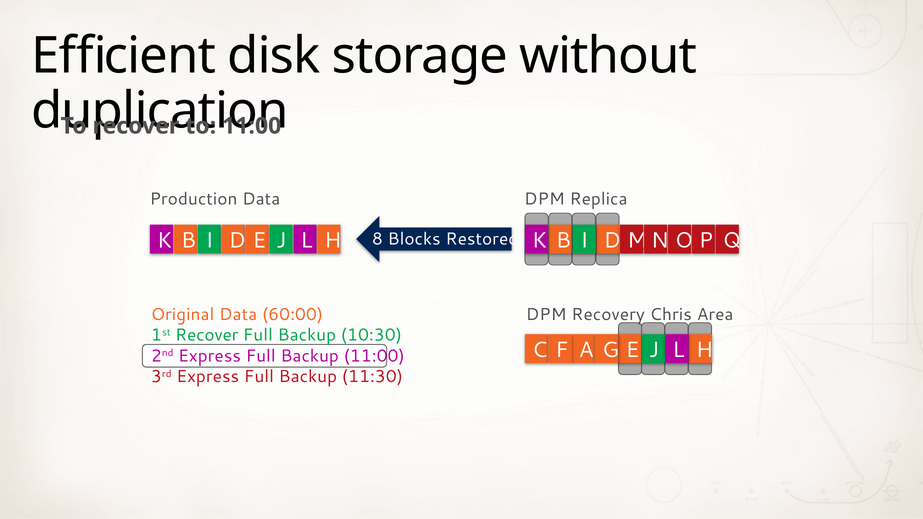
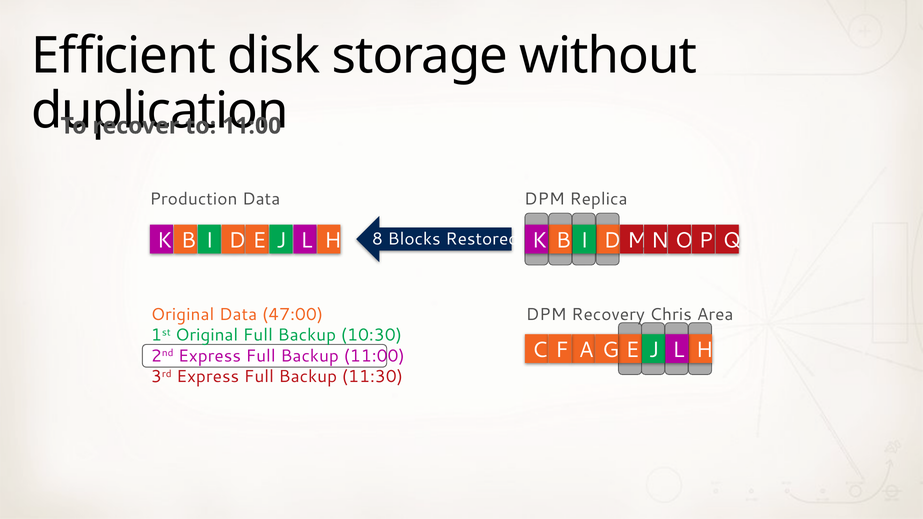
60:00: 60:00 -> 47:00 (293, 315)
1st Recover: Recover -> Original (207, 335)
